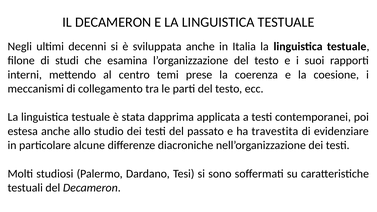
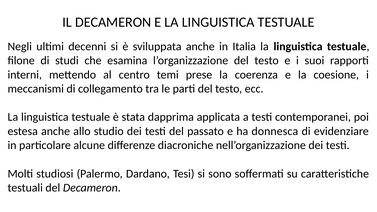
travestita: travestita -> donnesca (275, 131)
